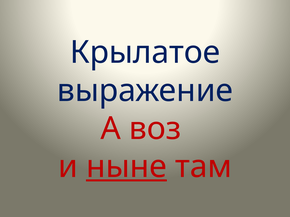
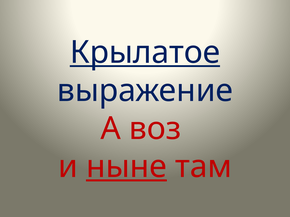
Крылатое underline: none -> present (145, 53)
